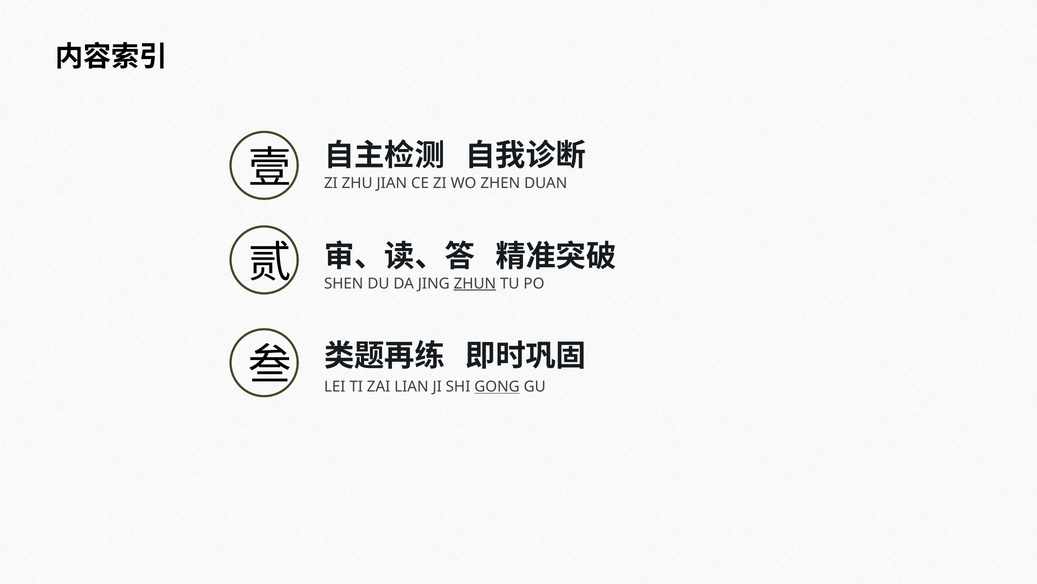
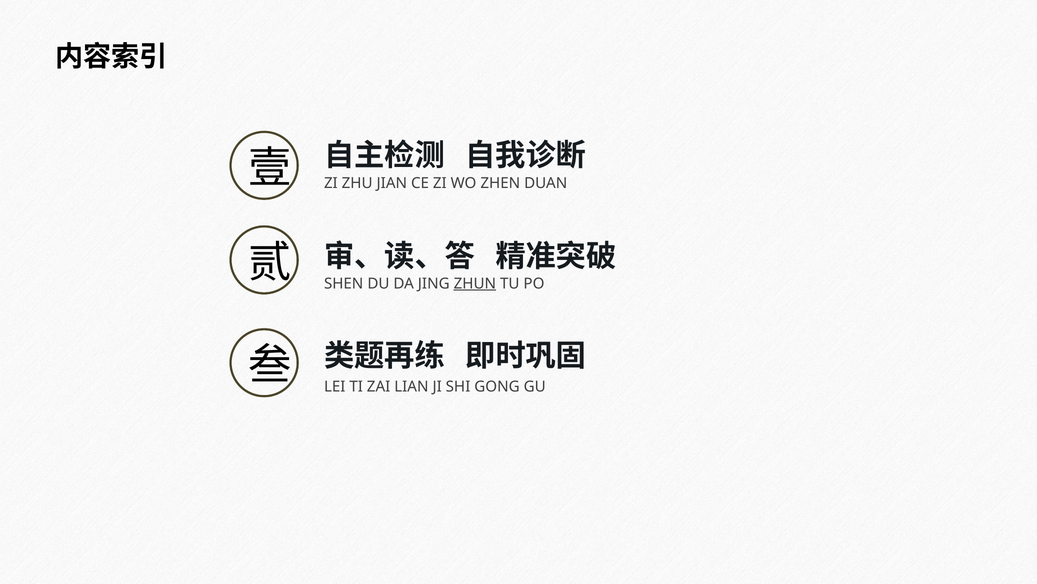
GONG underline: present -> none (497, 386)
